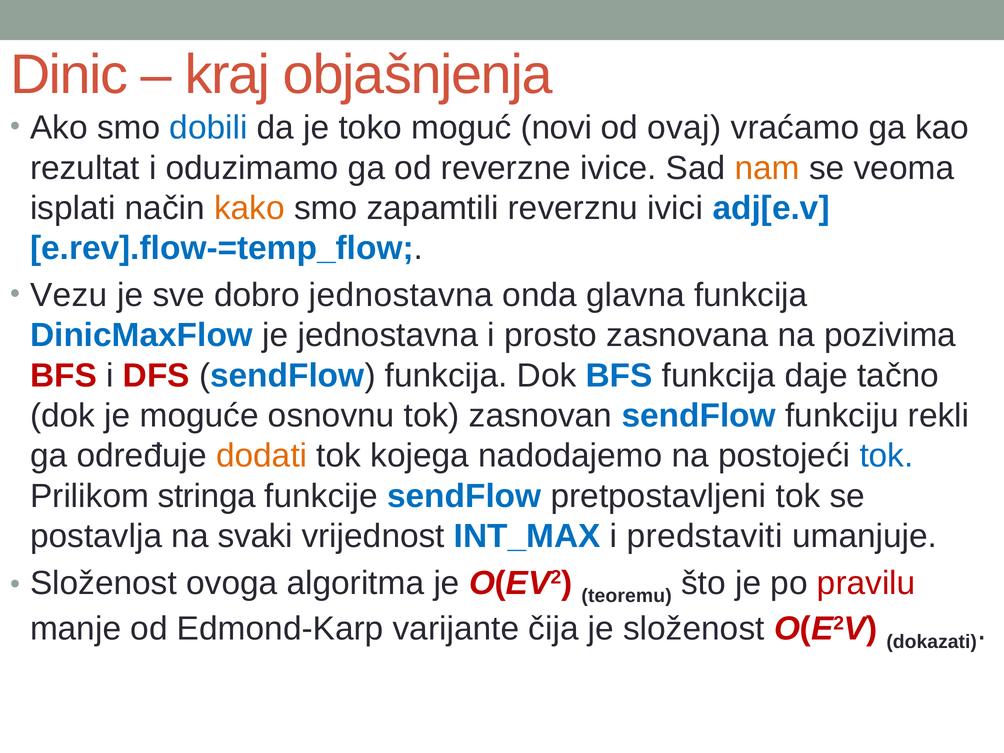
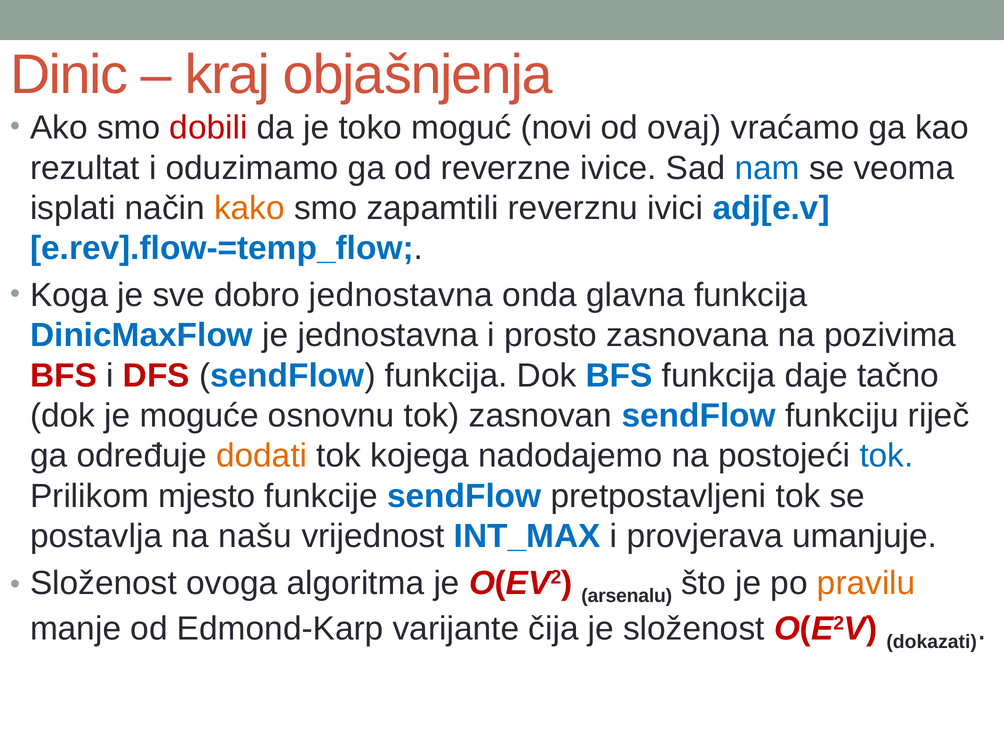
dobili colour: blue -> red (209, 128)
nam colour: orange -> blue (767, 168)
Vezu: Vezu -> Koga (69, 295)
rekli: rekli -> riječ (939, 416)
stringa: stringa -> mjesto (207, 496)
svaki: svaki -> našu (255, 536)
predstaviti: predstaviti -> provjerava (705, 536)
teoremu: teoremu -> arsenalu (627, 596)
pravilu colour: red -> orange (866, 583)
